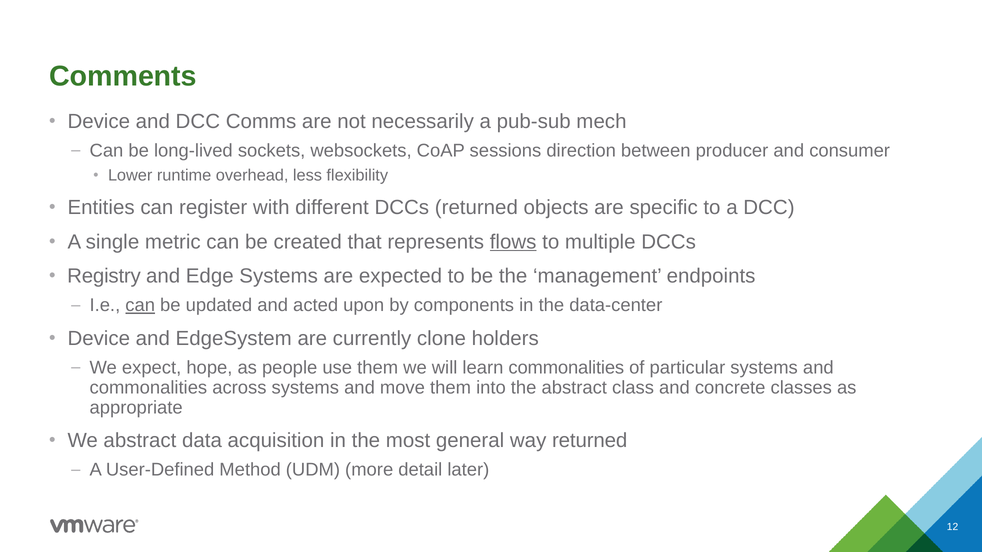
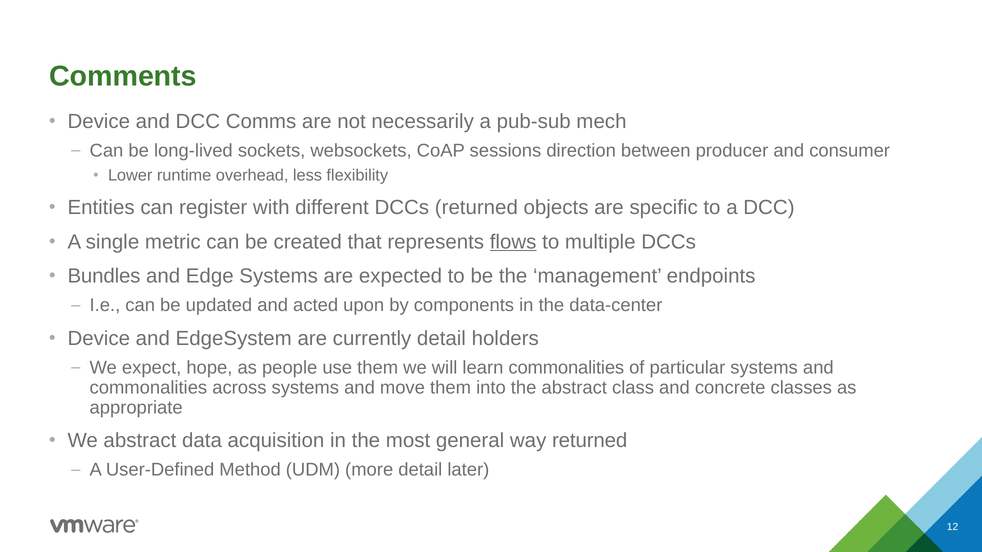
Registry: Registry -> Bundles (104, 276)
can underline: present -> none (140, 306)
currently clone: clone -> detail (441, 339)
